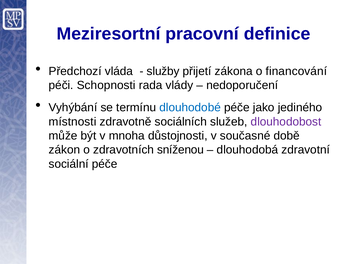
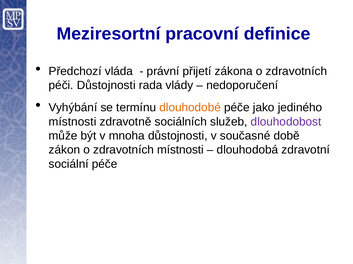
služby: služby -> právní (163, 71)
zákona o financování: financování -> zdravotních (296, 71)
péči Schopnosti: Schopnosti -> Důstojnosti (106, 86)
dlouhodobé colour: blue -> orange (190, 108)
zdravotních sníženou: sníženou -> místnosti (180, 150)
